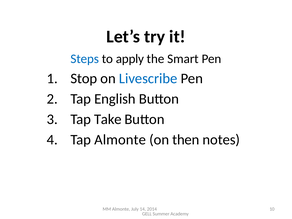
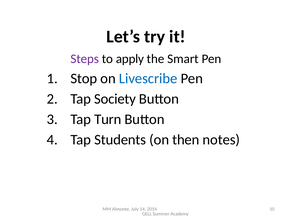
Steps colour: blue -> purple (85, 59)
English: English -> Society (115, 99)
Take: Take -> Turn (108, 119)
Tap Almonte: Almonte -> Students (120, 140)
